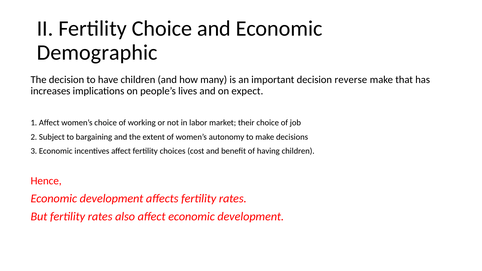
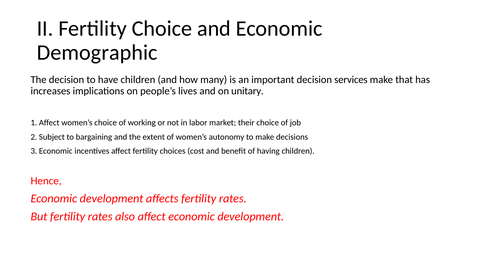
reverse: reverse -> services (351, 80)
expect: expect -> unitary (247, 91)
